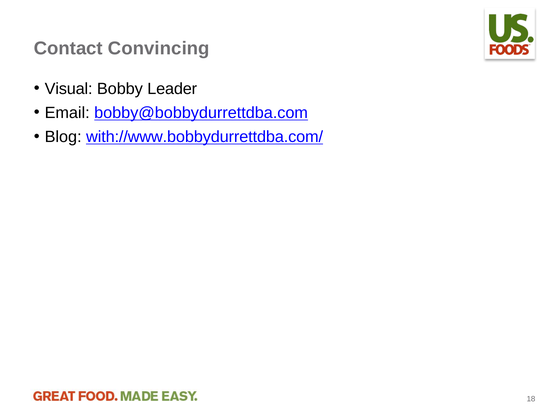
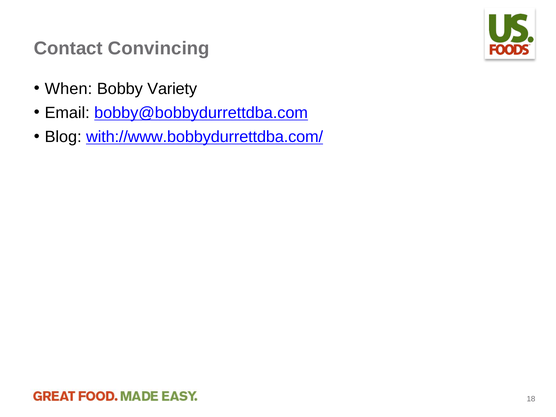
Visual: Visual -> When (68, 89)
Leader: Leader -> Variety (172, 89)
